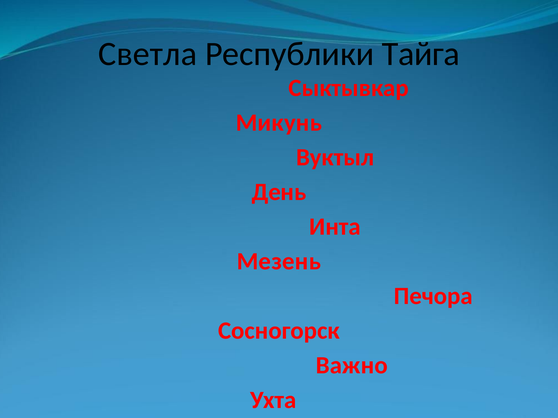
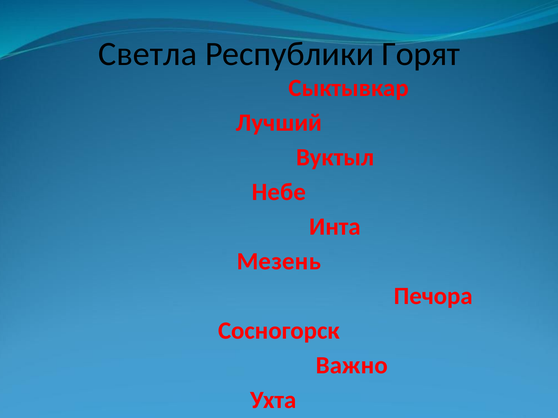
Тайга: Тайга -> Горят (421, 54)
Микунь: Микунь -> Лучший (279, 123)
День: День -> Небе (279, 192)
